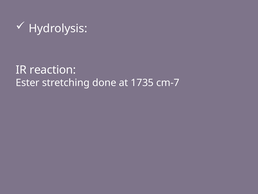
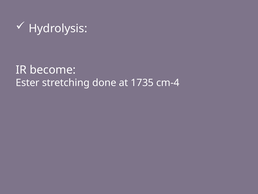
reaction: reaction -> become (53, 70)
cm-7: cm-7 -> cm-4 (168, 83)
